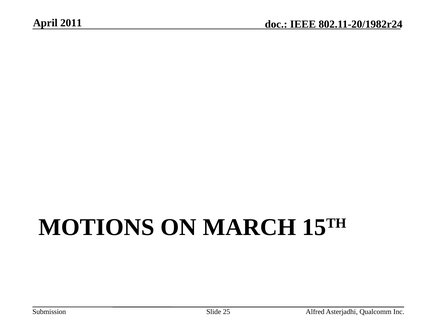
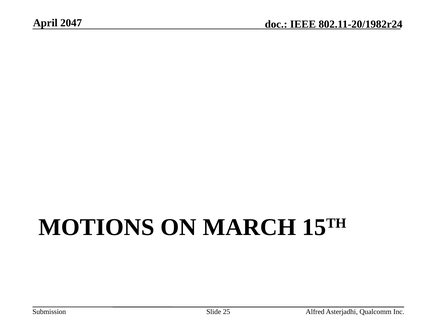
2011: 2011 -> 2047 (71, 23)
